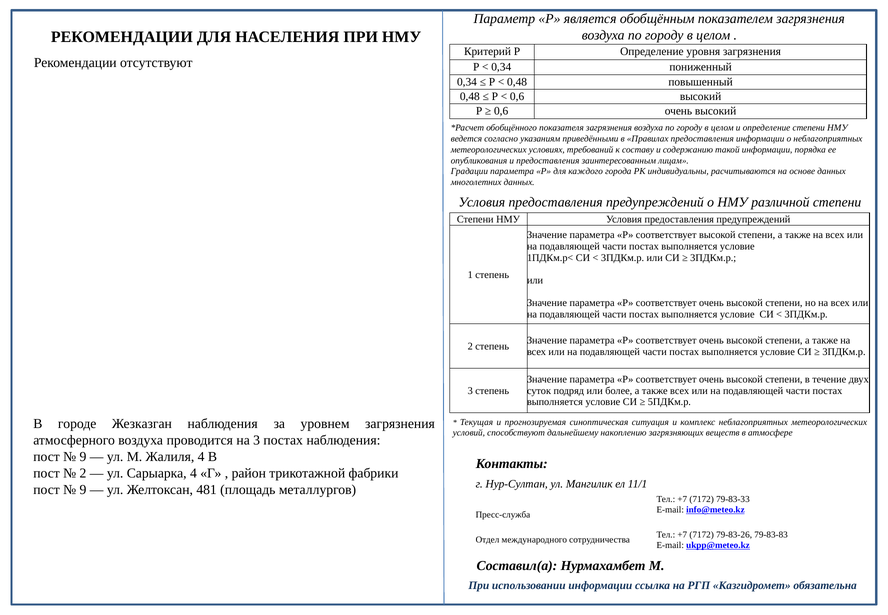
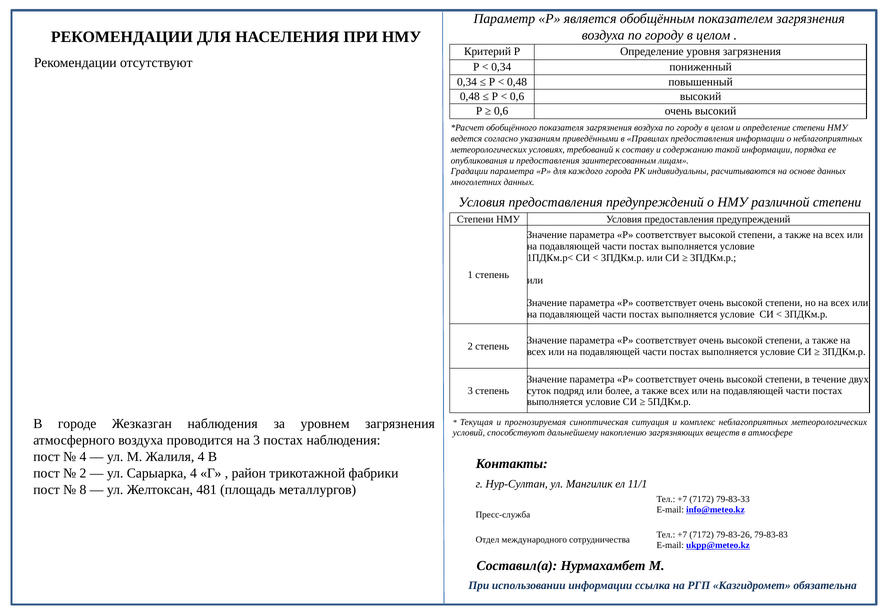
9: 9 -> 4 (83, 457)
9: 9 -> 8 (83, 489)
